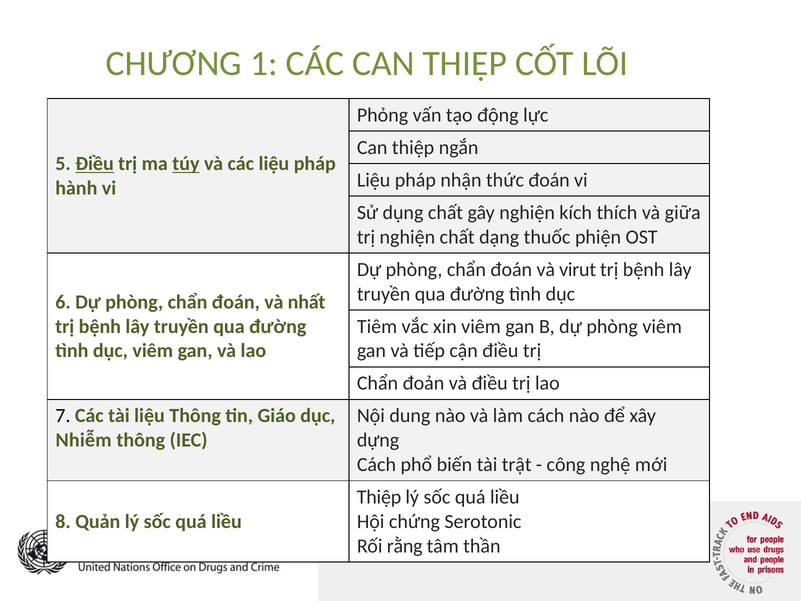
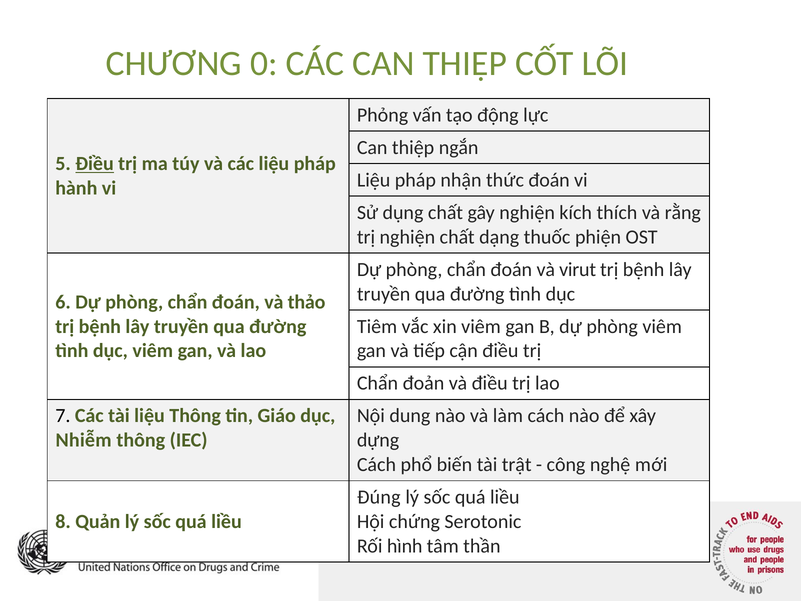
1: 1 -> 0 (264, 63)
túy underline: present -> none (186, 164)
giữa: giữa -> rằng (683, 212)
nhất: nhất -> thảo (307, 302)
Thiệp: Thiệp -> Đúng (379, 497)
rằng: rằng -> hình (405, 546)
